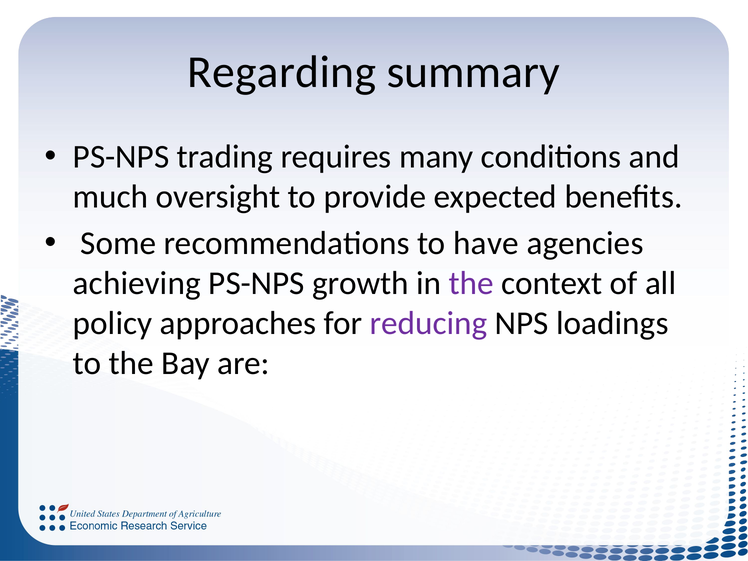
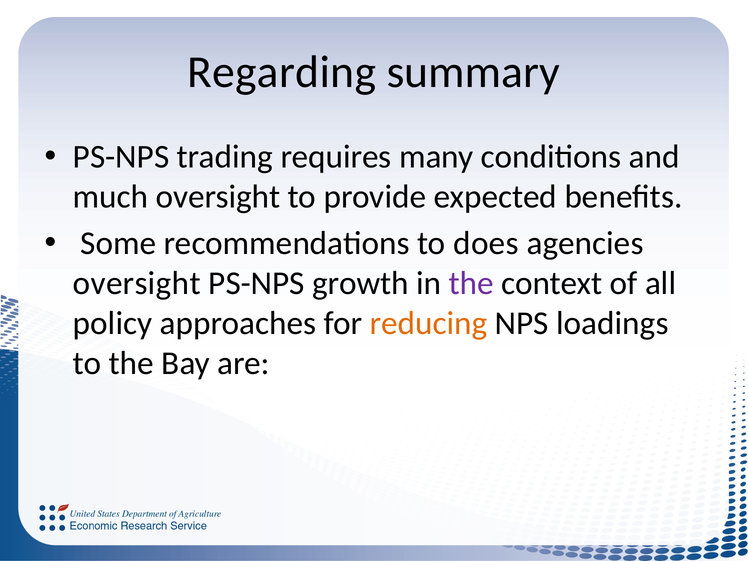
have: have -> does (486, 243)
achieving: achieving -> oversight (137, 283)
reducing colour: purple -> orange (429, 323)
